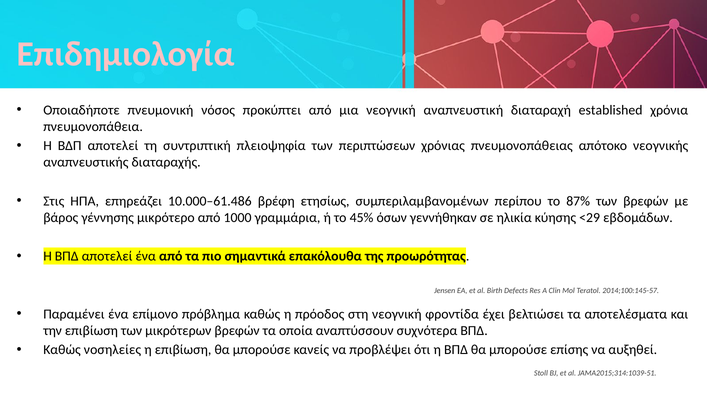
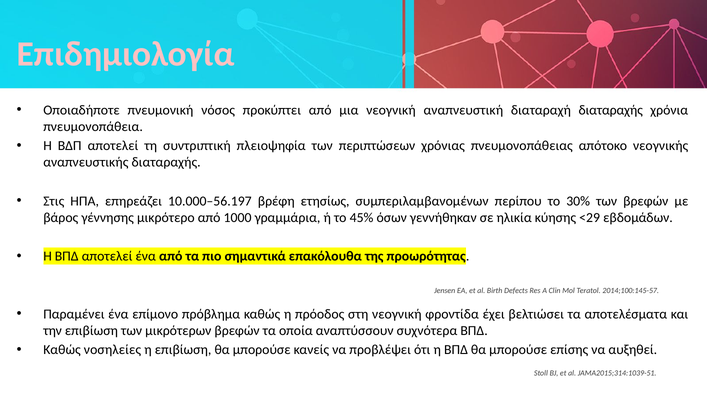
διαταραχή established: established -> διαταραχής (611, 110)
10.000–61.486: 10.000–61.486 -> 10.000–56.197 (210, 201)
87%: 87% -> 30% (578, 201)
